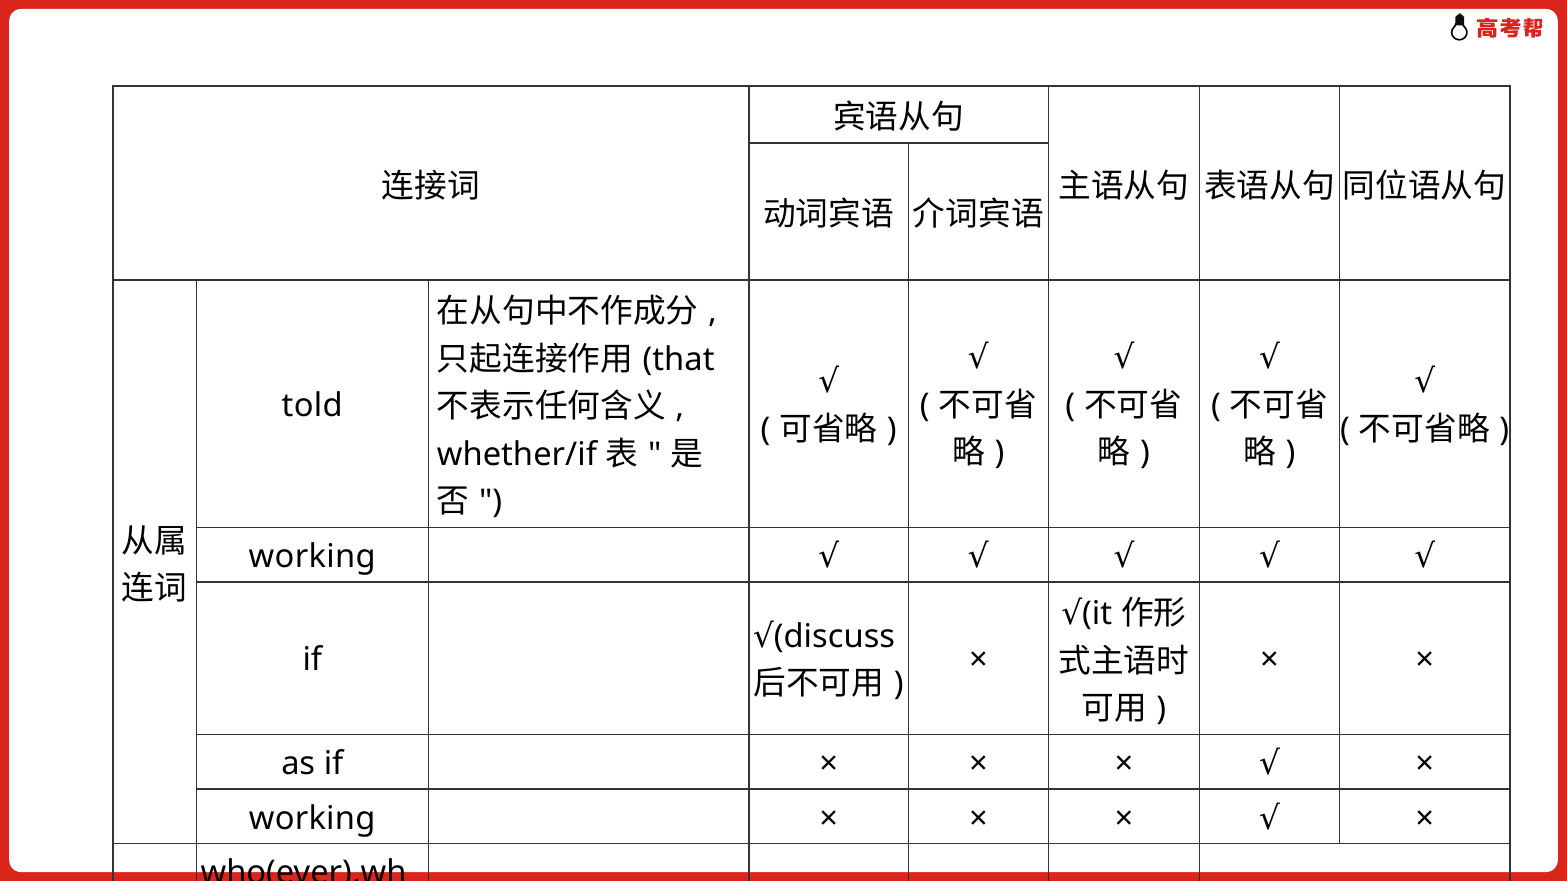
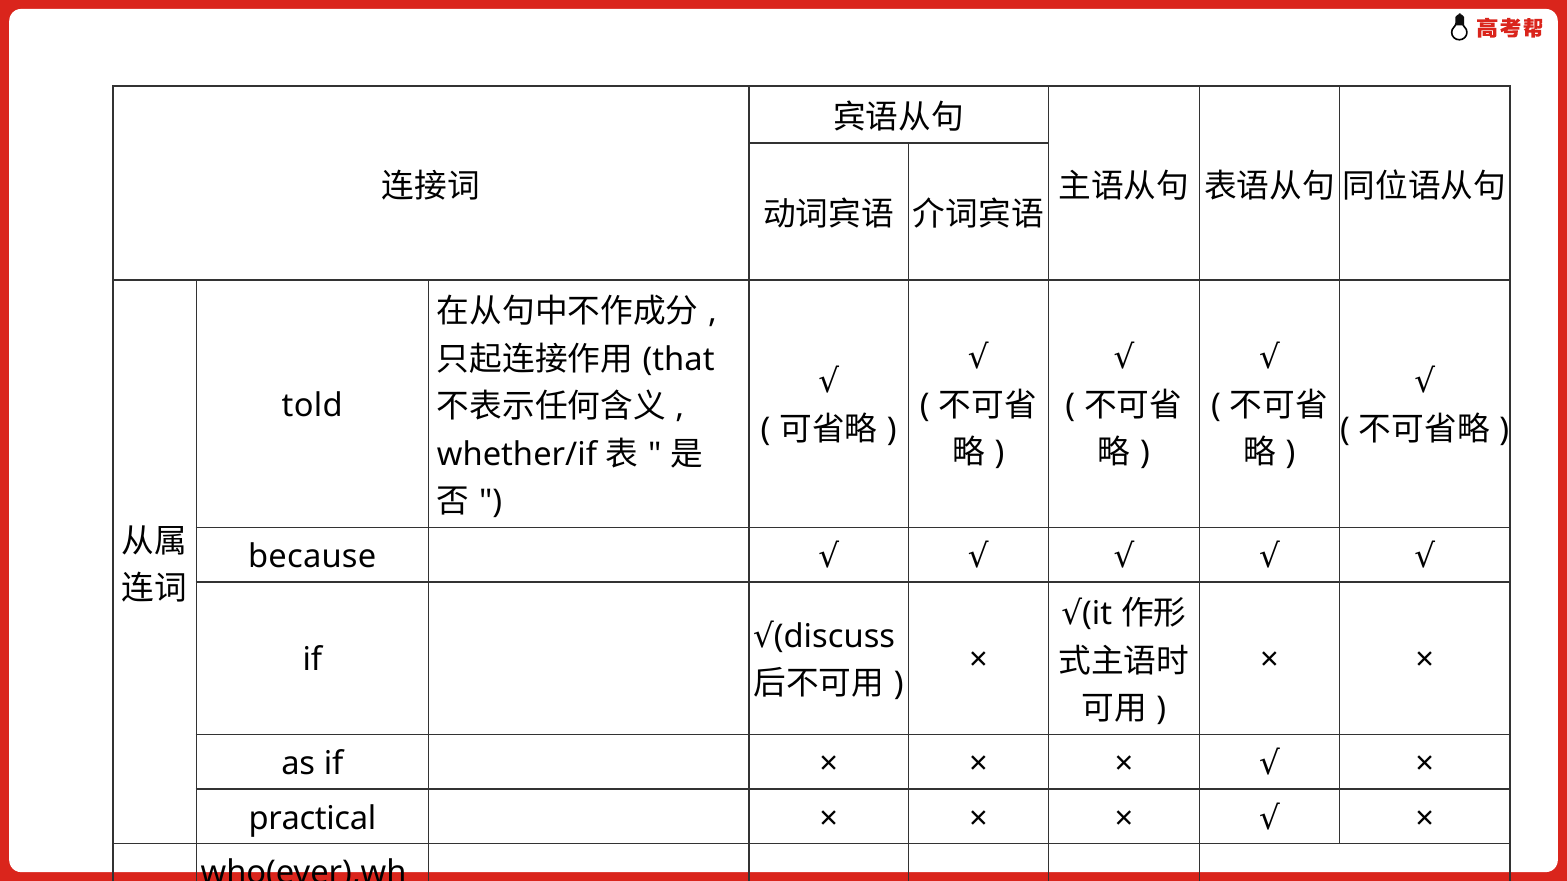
working: working -> because (312, 557)
working: working -> practical (312, 819)
